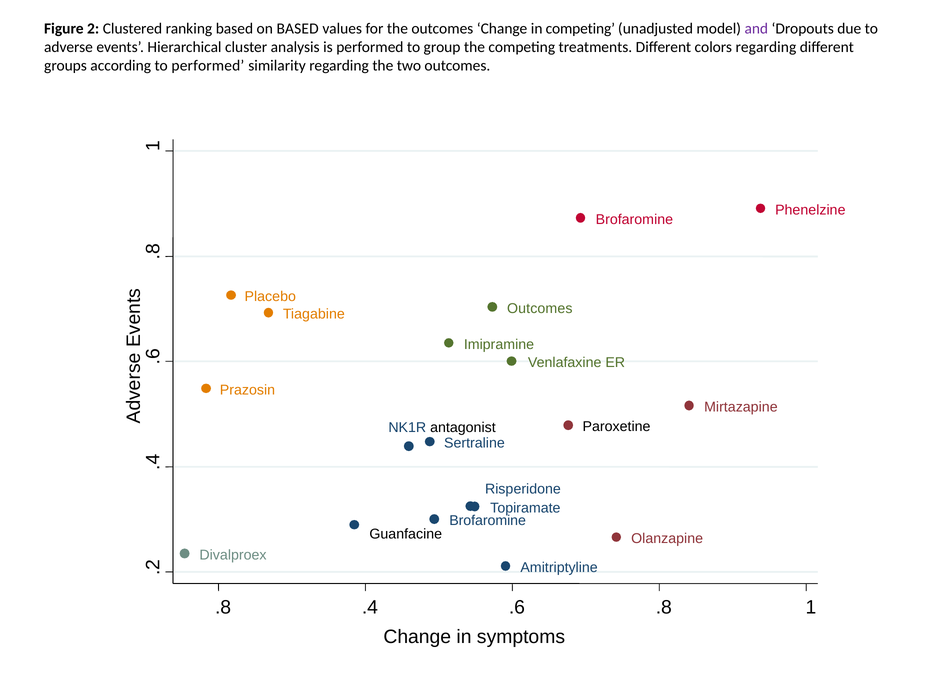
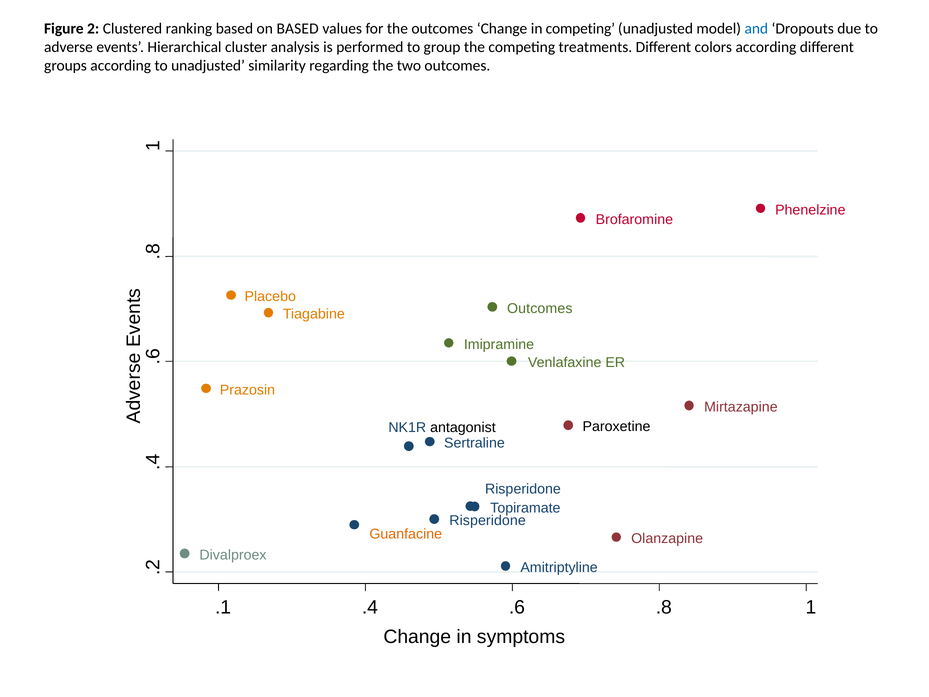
and colour: purple -> blue (756, 28)
colors regarding: regarding -> according (766, 47)
to performed: performed -> unadjusted (208, 66)
Brofaromine: Brofaromine -> Risperidone (488, 520)
Guanfacine colour: black -> orange (406, 534)
.8: .8 -> .1 (223, 607)
